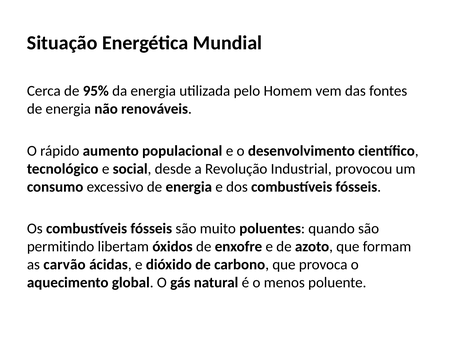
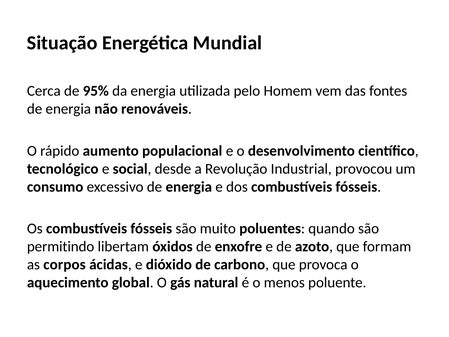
carvão: carvão -> corpos (64, 264)
